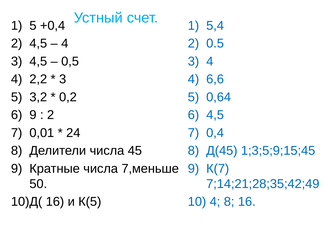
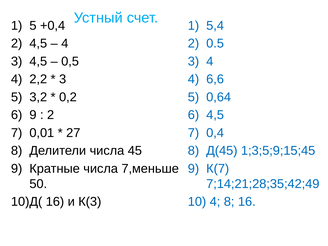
24: 24 -> 27 (73, 133)
К(5: К(5 -> К(3 (90, 202)
